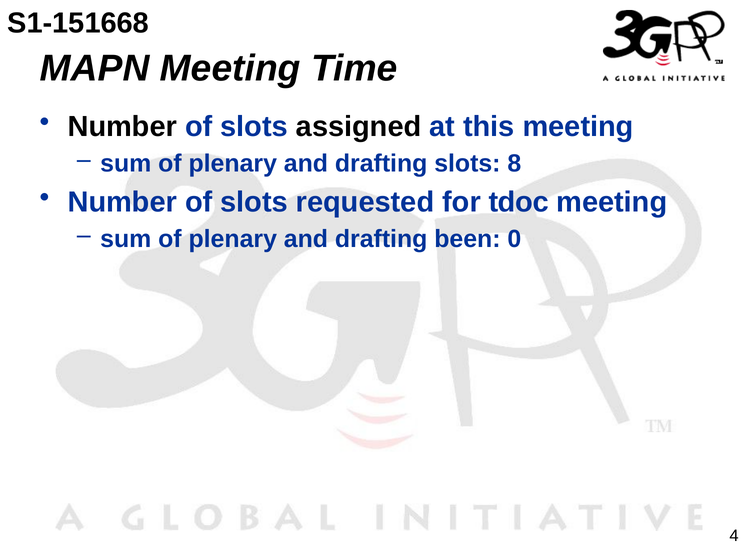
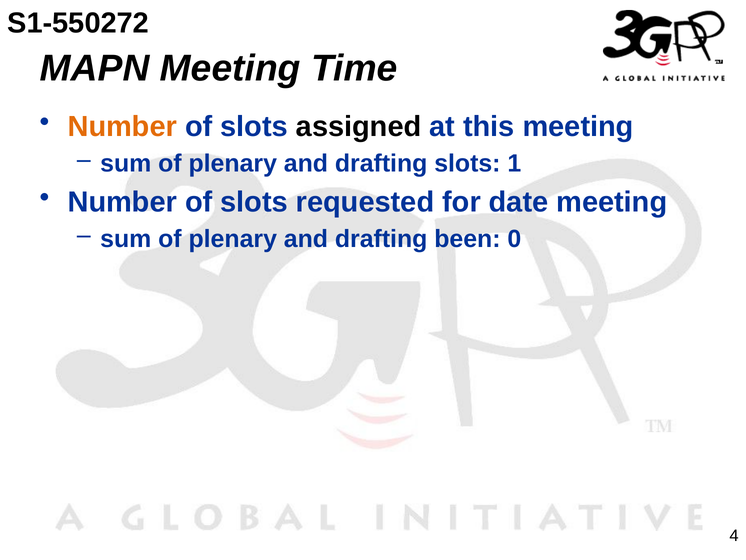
S1-151668: S1-151668 -> S1-550272 (78, 23)
Number colour: black -> orange (122, 127)
8: 8 -> 1 (514, 164)
tdoc: tdoc -> date (519, 202)
